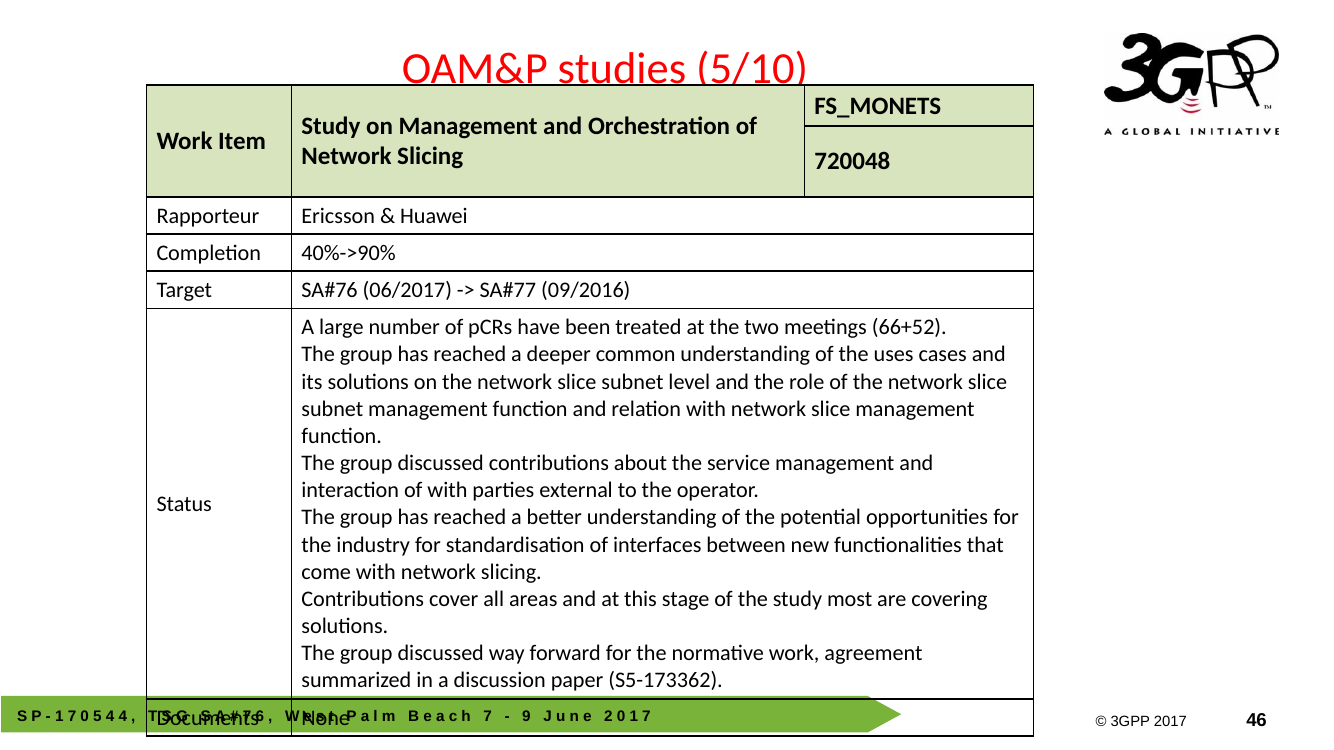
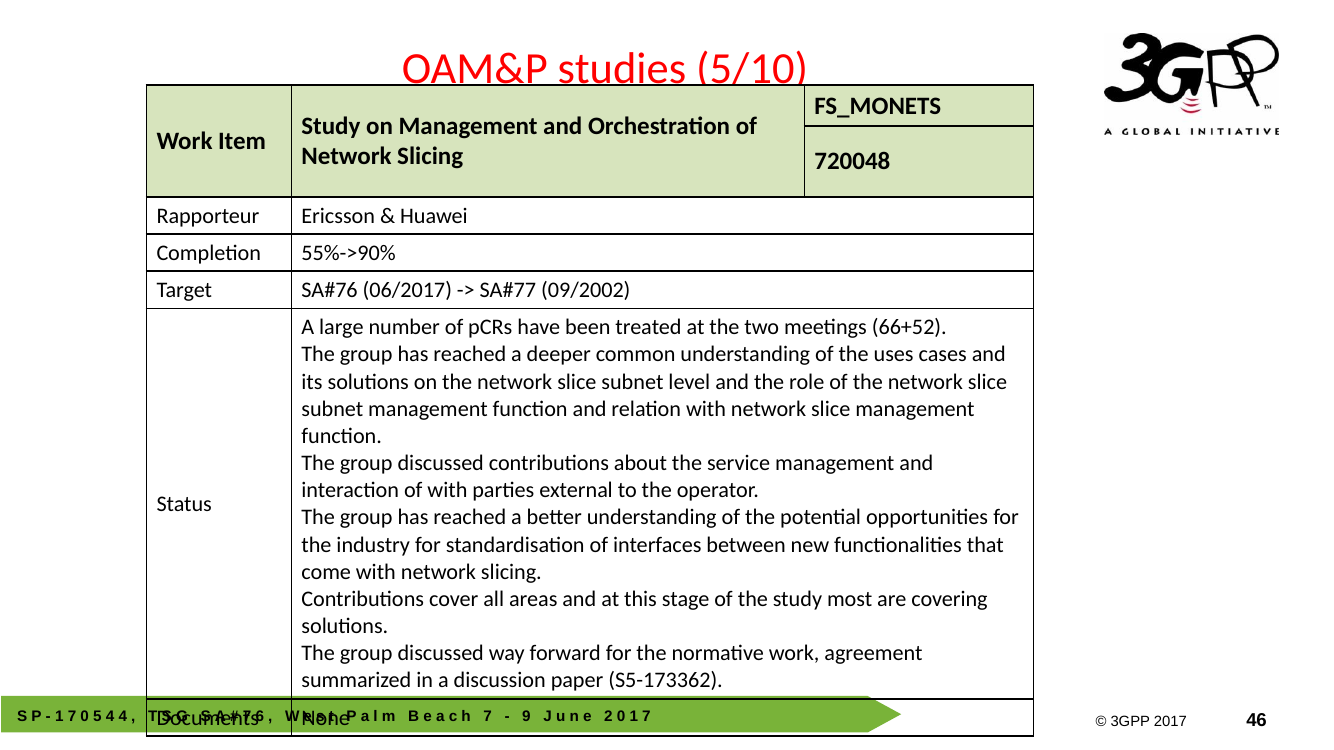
40%->90%: 40%->90% -> 55%->90% (349, 253)
09/2016: 09/2016 -> 09/2002 (586, 290)
